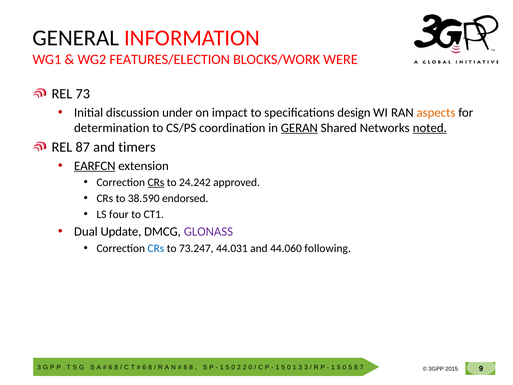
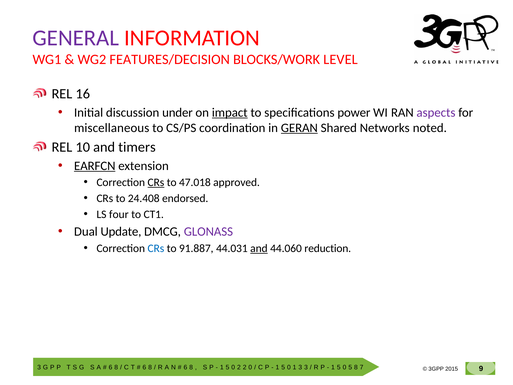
GENERAL colour: black -> purple (76, 38)
FEATURES/ELECTION: FEATURES/ELECTION -> FEATURES/DECISION (170, 60)
WERE: WERE -> LEVEL (341, 60)
73: 73 -> 16 (83, 94)
impact underline: none -> present (230, 112)
design: design -> power (354, 112)
aspects colour: orange -> purple (436, 112)
determination: determination -> miscellaneous (112, 128)
noted underline: present -> none (430, 128)
87: 87 -> 10 (83, 147)
24.242: 24.242 -> 47.018 (195, 182)
38.590: 38.590 -> 24.408 (144, 198)
73.247: 73.247 -> 91.887 (196, 248)
and underline: none -> present (259, 248)
following: following -> reduction (328, 248)
